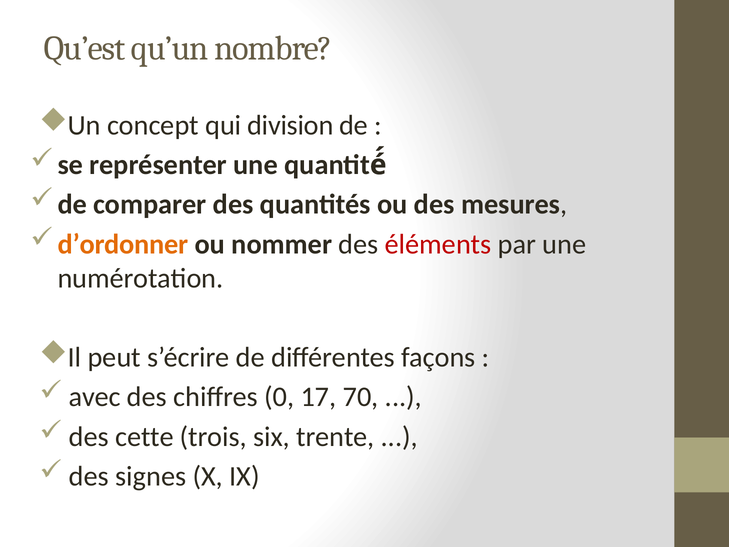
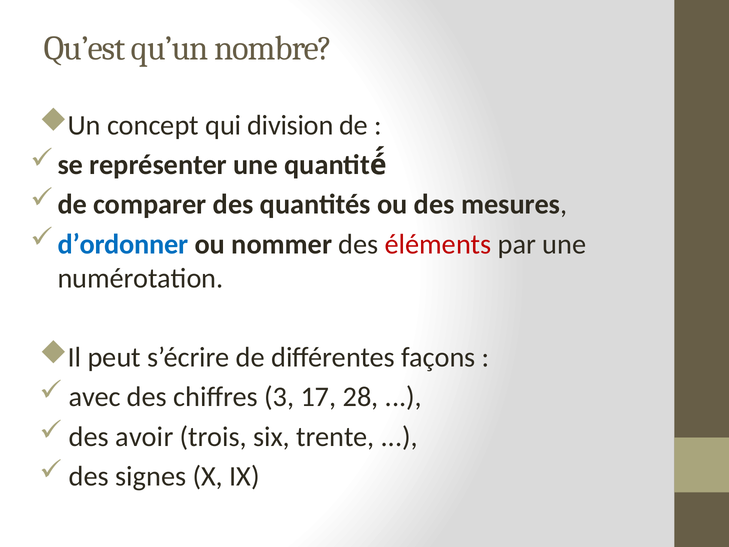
d’ordonner colour: orange -> blue (123, 244)
0: 0 -> 3 (279, 397)
70: 70 -> 28 (361, 397)
cette: cette -> avoir (144, 437)
